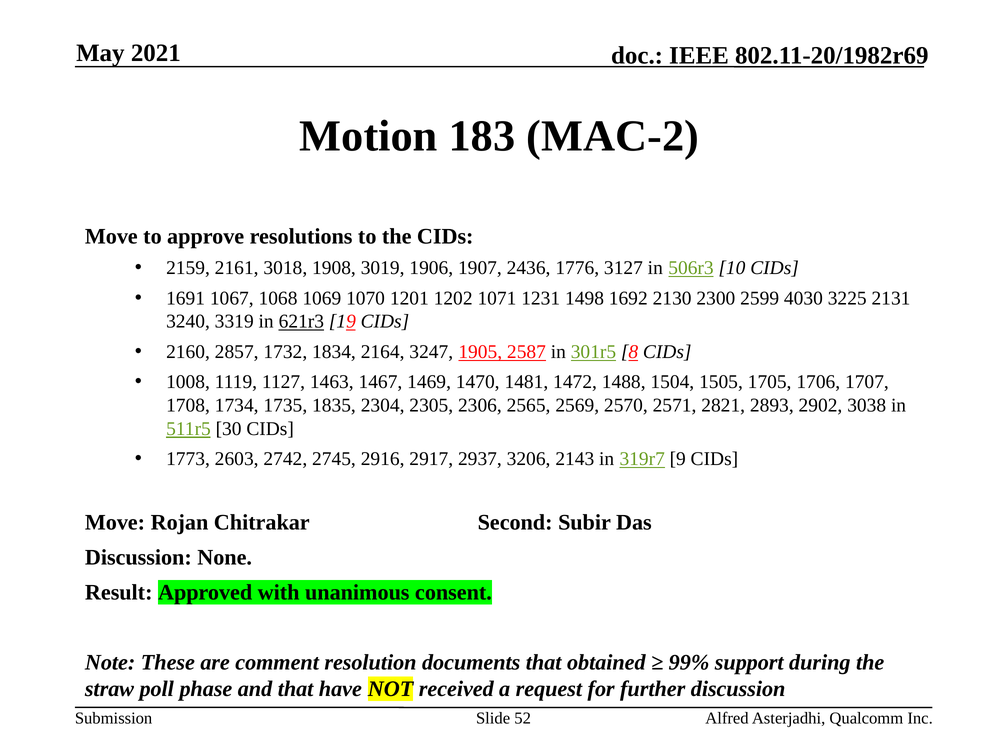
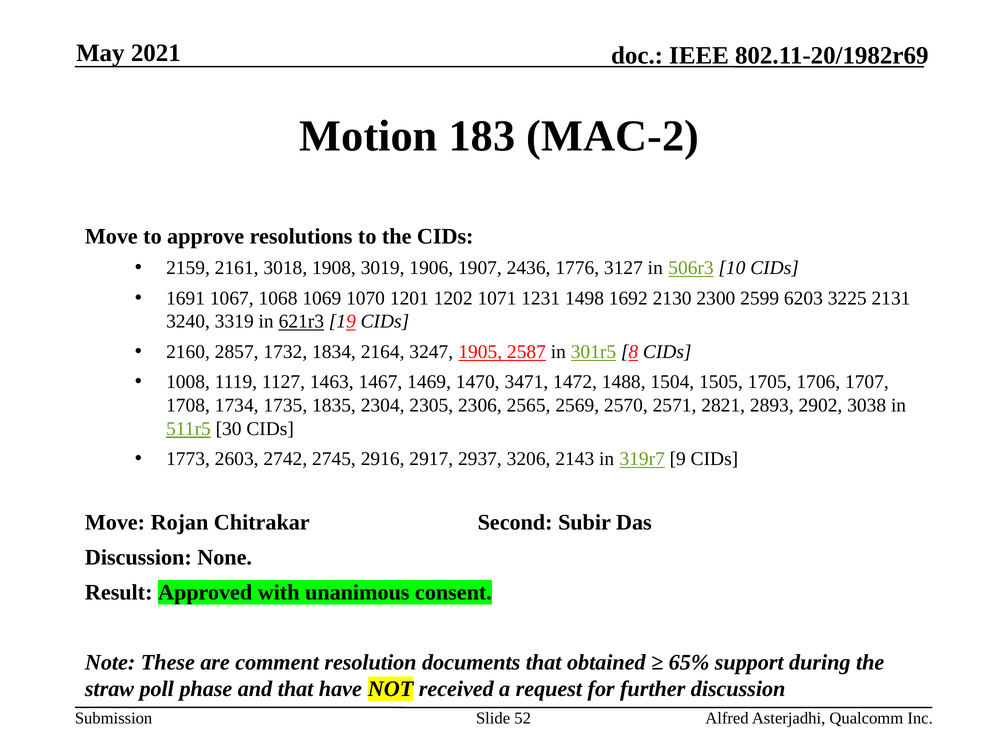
4030: 4030 -> 6203 (803, 298)
1481: 1481 -> 3471 (526, 382)
99%: 99% -> 65% (689, 663)
